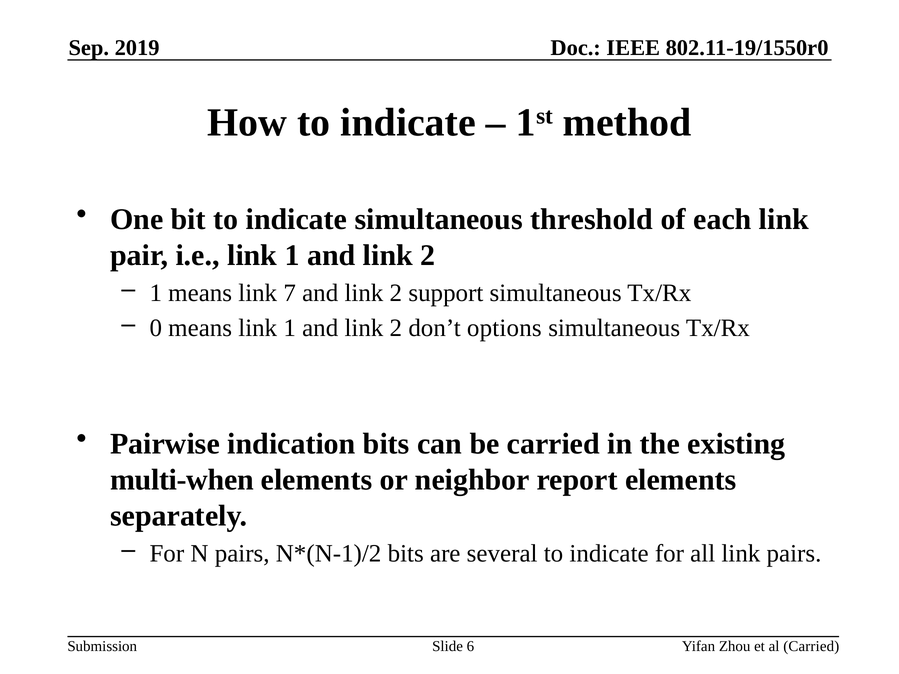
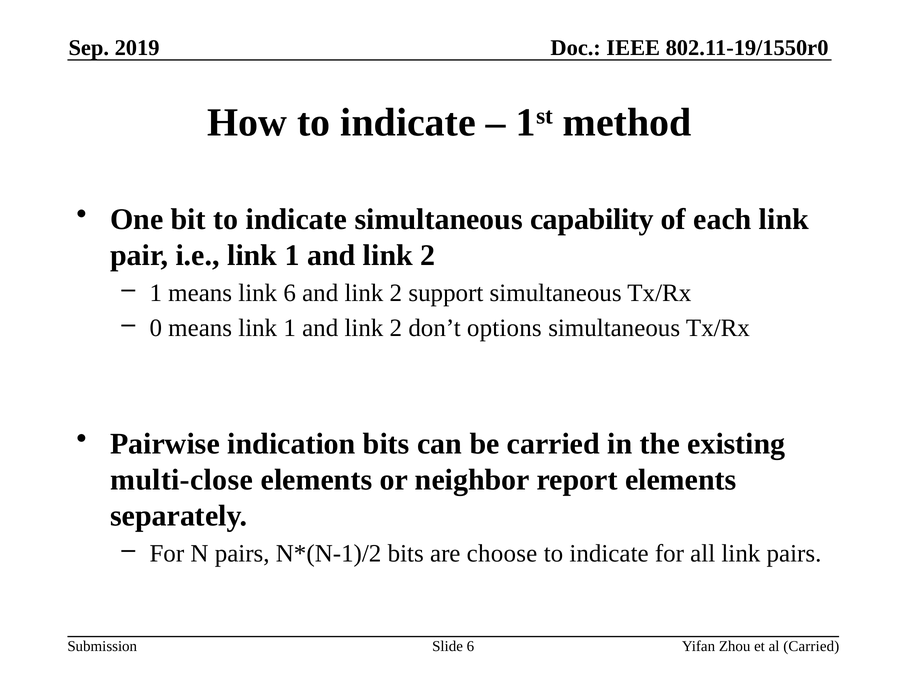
threshold: threshold -> capability (592, 219)
link 7: 7 -> 6 (290, 293)
multi-when: multi-when -> multi-close (182, 480)
several: several -> choose (502, 554)
